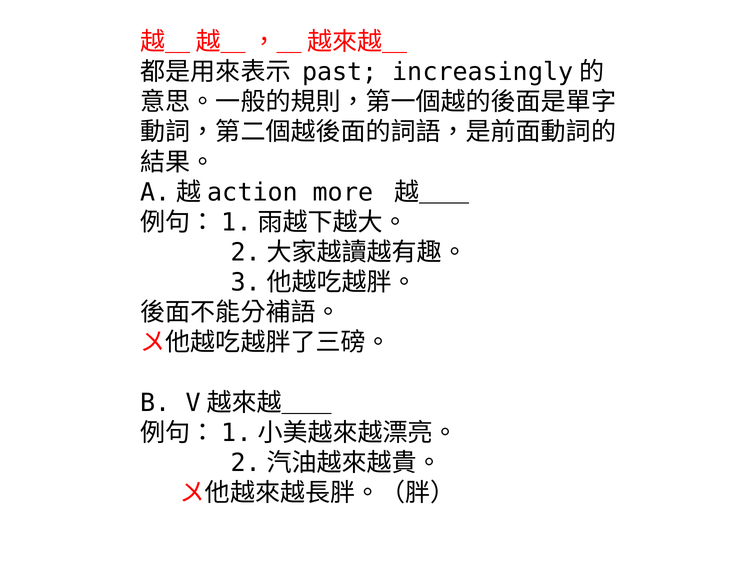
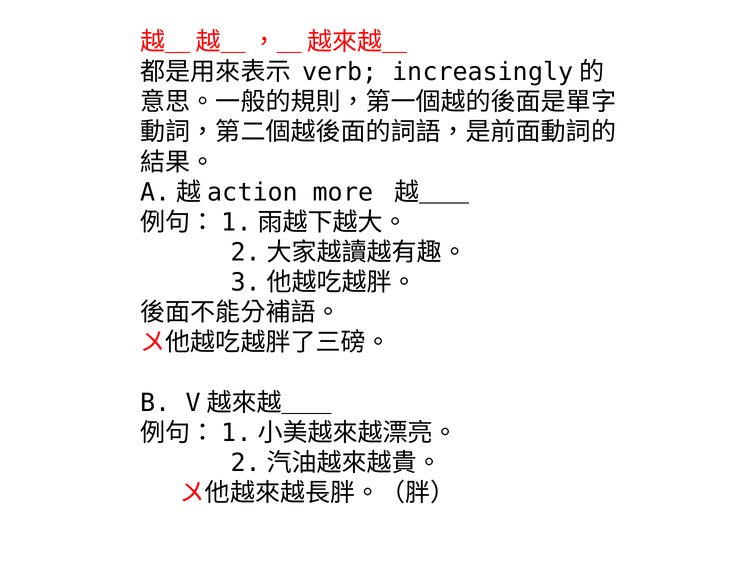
past: past -> verb (340, 72)
